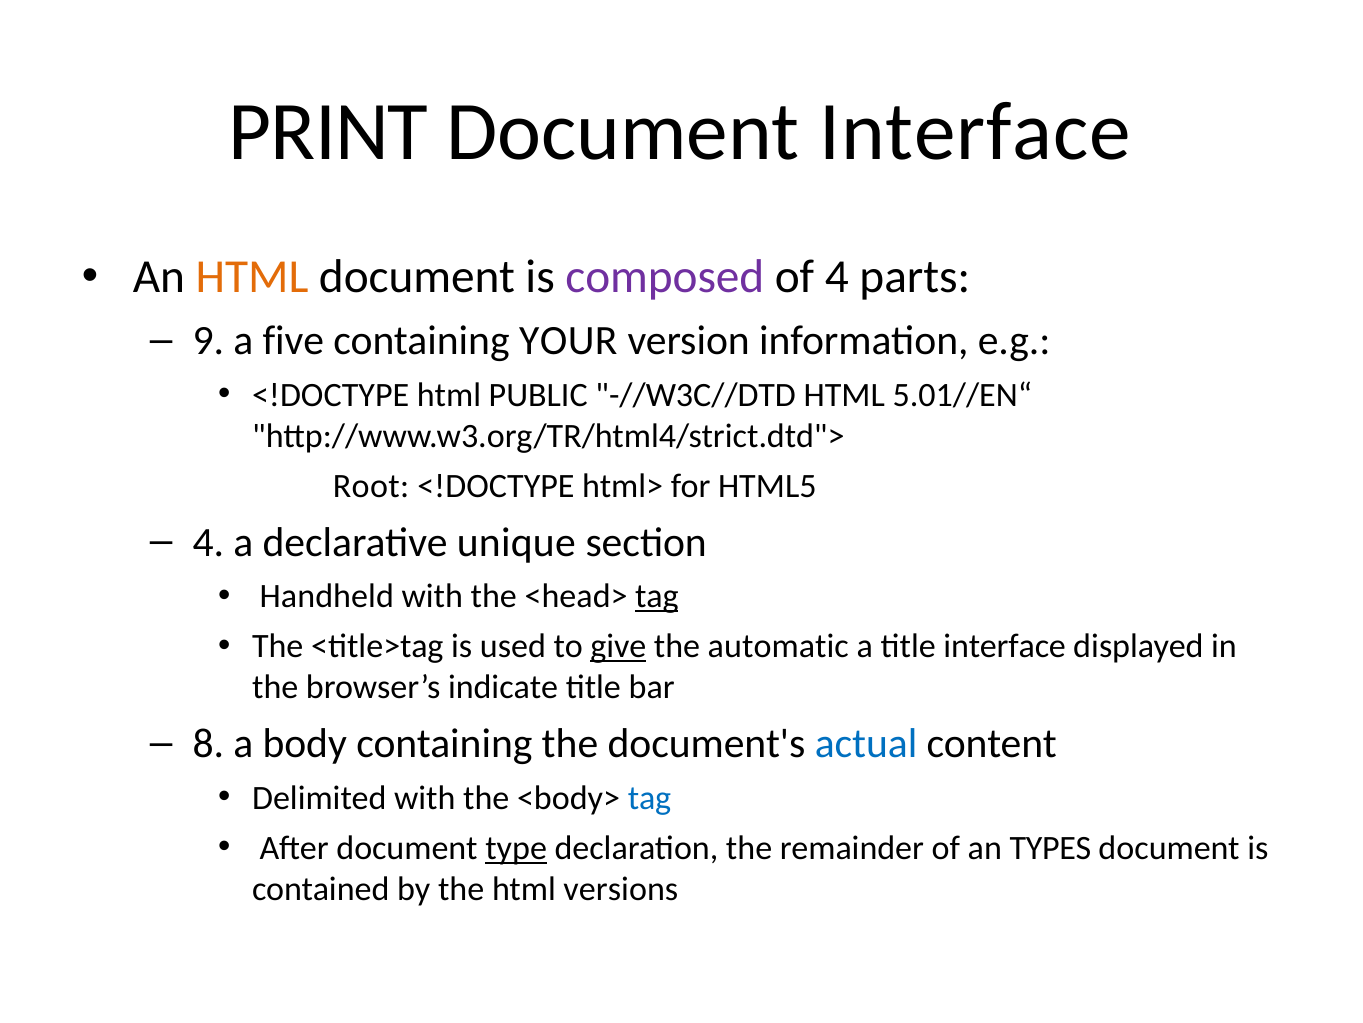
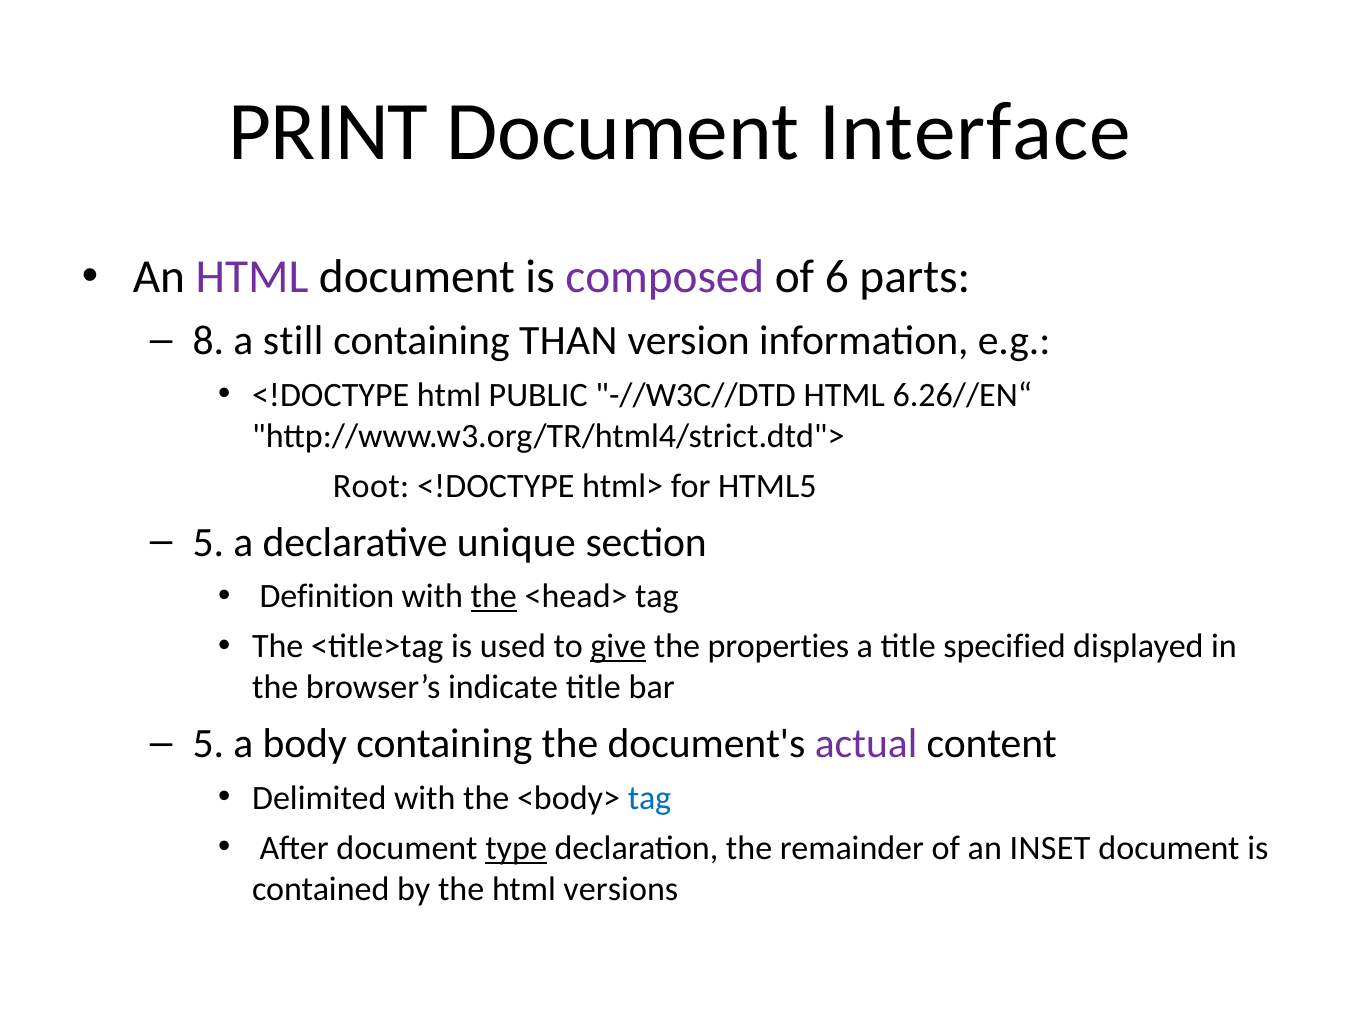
HTML colour: orange -> purple (252, 277)
of 4: 4 -> 6 (837, 277)
9: 9 -> 8 (208, 341)
five: five -> still (293, 341)
YOUR: YOUR -> THAN (568, 341)
5.01//EN“: 5.01//EN“ -> 6.26//EN“ (962, 395)
4: 4 -> 5 (208, 542)
Handheld: Handheld -> Definition (327, 596)
the underline: none -> present (494, 596)
tag underline: present -> none (657, 596)
automatic: automatic -> properties (778, 646)
title interface: interface -> specified (1005, 646)
8: 8 -> 5 (208, 743)
actual colour: blue -> purple (866, 743)
TYPES: TYPES -> INSET (1050, 847)
